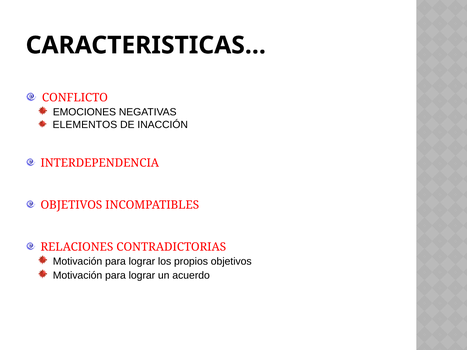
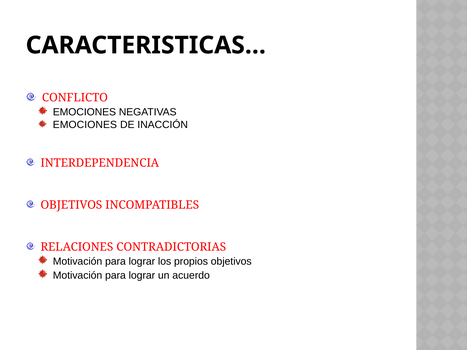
ELEMENTOS: ELEMENTOS -> EMOCIONES (85, 125)
